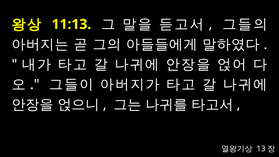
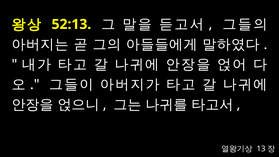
11:13: 11:13 -> 52:13 (71, 24)
